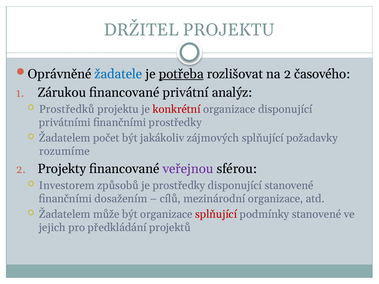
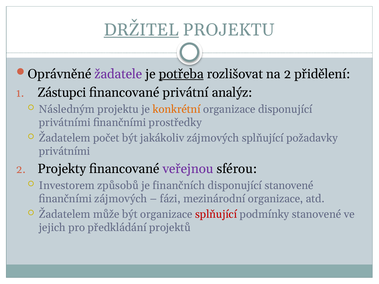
DRŽITEL underline: none -> present (141, 30)
žadatele colour: blue -> purple (119, 74)
časového: časového -> přidělení (322, 74)
Zárukou: Zárukou -> Zástupci (62, 93)
Prostředků: Prostředků -> Následným (67, 109)
konkrétní colour: red -> orange (177, 109)
rozumíme: rozumíme -> privátními (65, 151)
je prostředky: prostředky -> finančních (179, 186)
finančními dosažením: dosažením -> zájmových (121, 199)
cílů: cílů -> fázi (170, 199)
